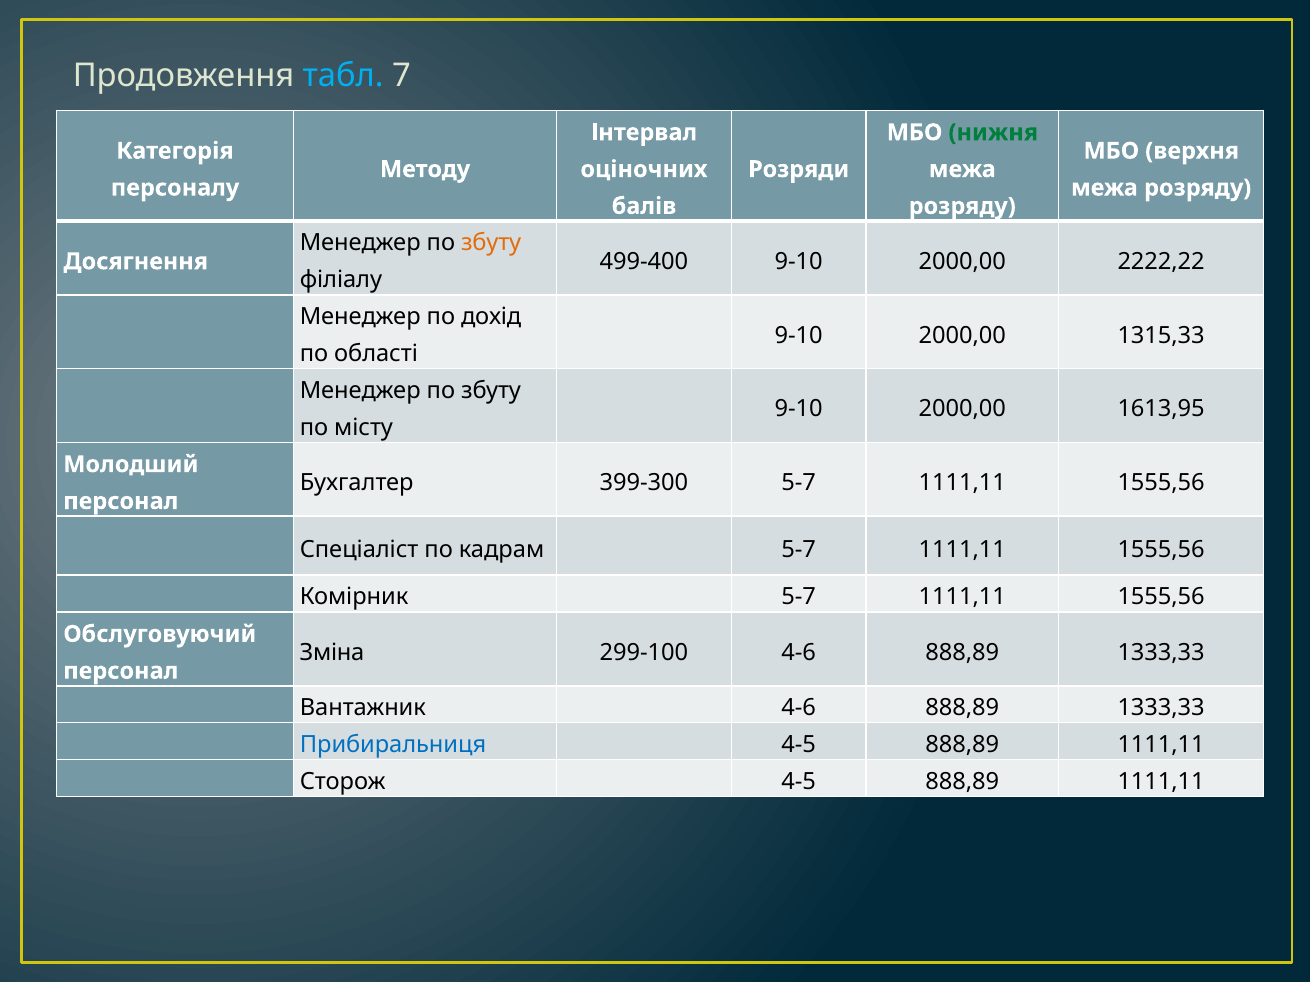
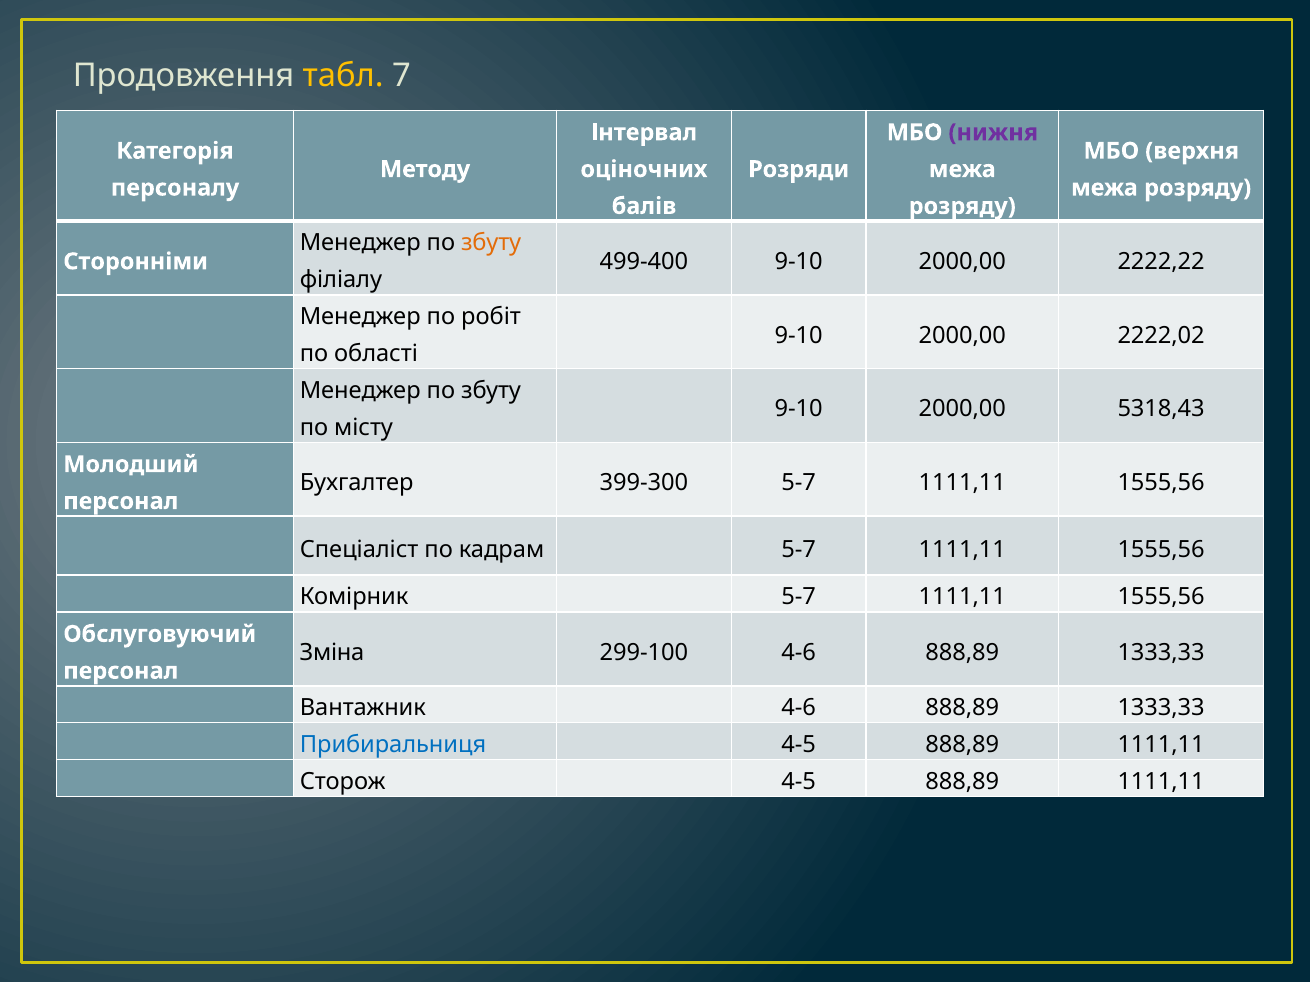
табл colour: light blue -> yellow (343, 76)
нижня colour: green -> purple (993, 133)
Досягнення: Досягнення -> Сторонніми (136, 262)
дохід: дохід -> робіт (491, 317)
1315,33: 1315,33 -> 2222,02 (1161, 335)
1613,95: 1613,95 -> 5318,43 (1161, 409)
